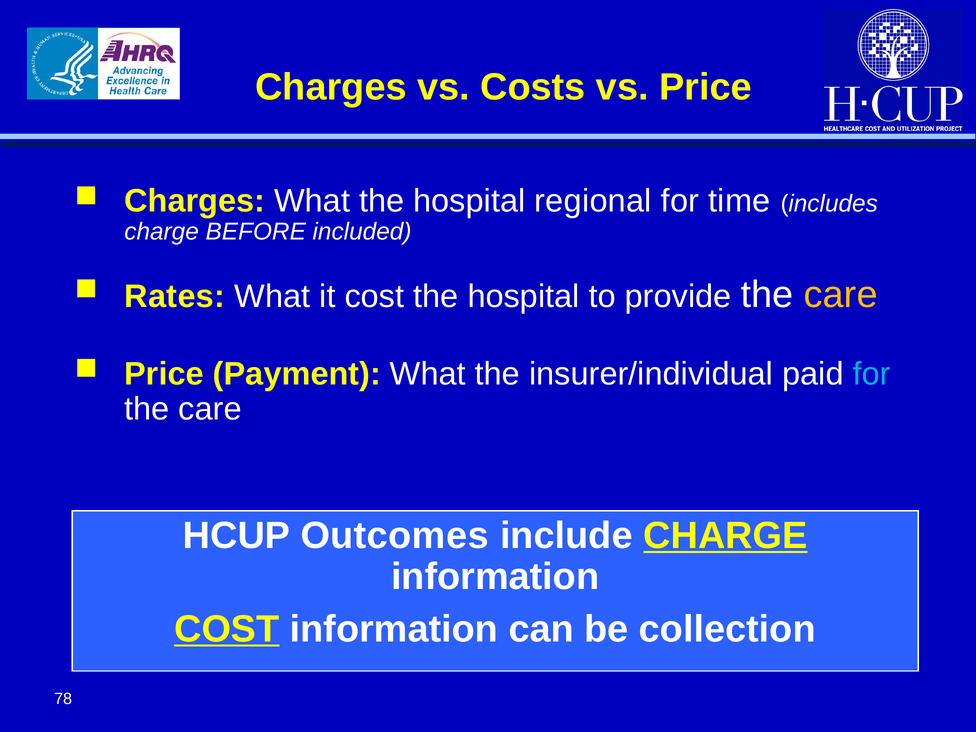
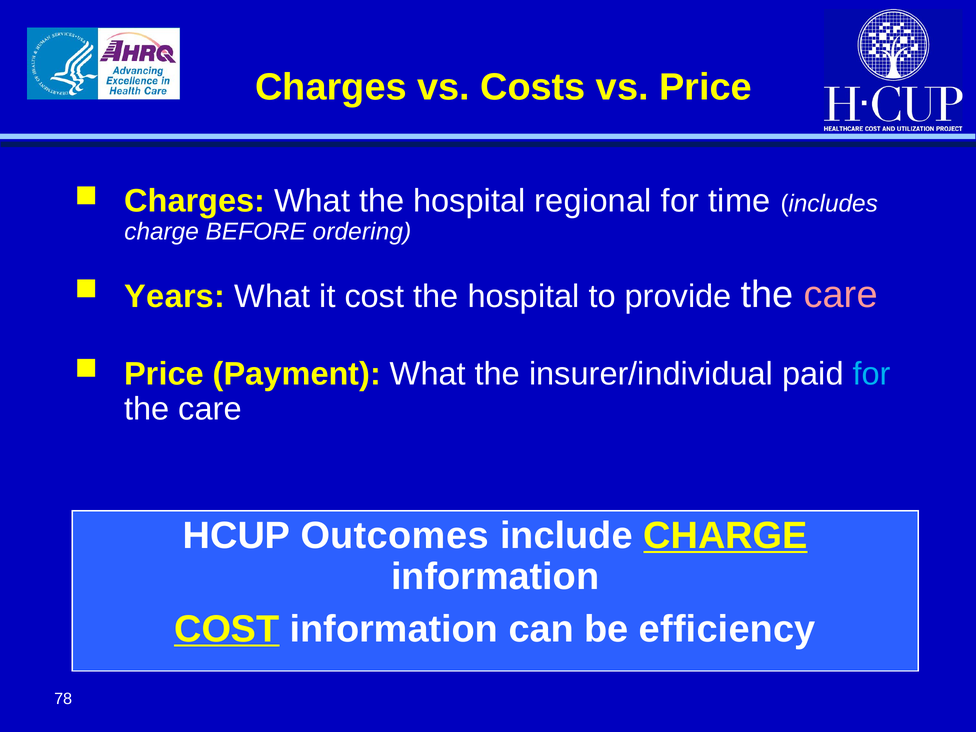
included: included -> ordering (362, 232)
Rates: Rates -> Years (175, 297)
care colour: yellow -> pink (841, 295)
collection: collection -> efficiency (727, 629)
